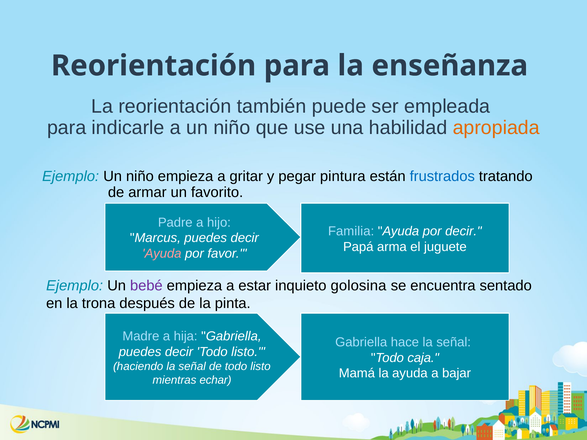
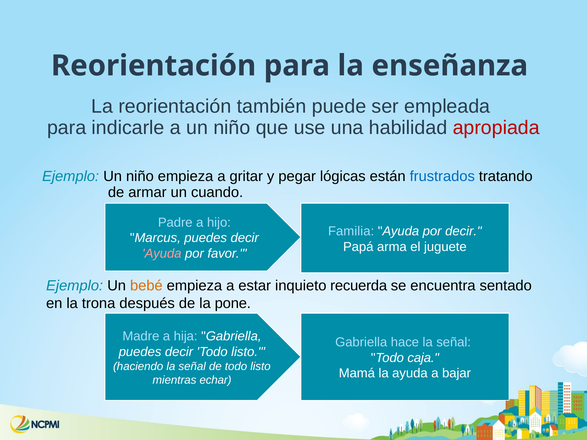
apropiada colour: orange -> red (496, 128)
pintura: pintura -> lógicas (343, 176)
favorito: favorito -> cuando (217, 192)
bebé colour: purple -> orange (146, 286)
golosina: golosina -> recuerda (359, 286)
pinta: pinta -> pone (233, 303)
